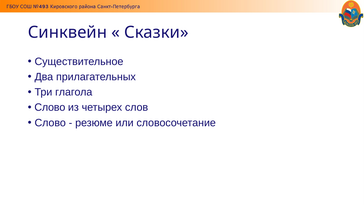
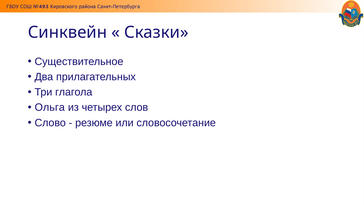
Слово: Слово -> Ольга (50, 107)
